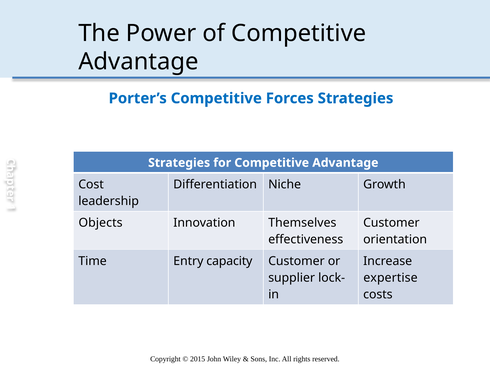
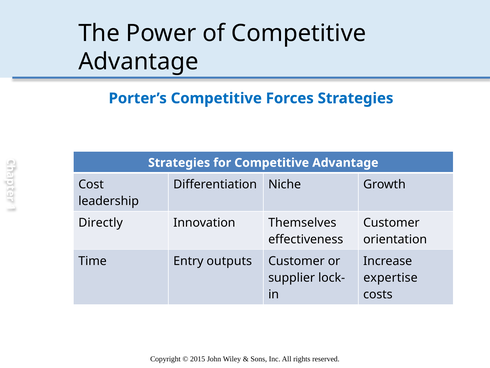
Objects: Objects -> Directly (101, 222)
capacity: capacity -> outputs (229, 261)
